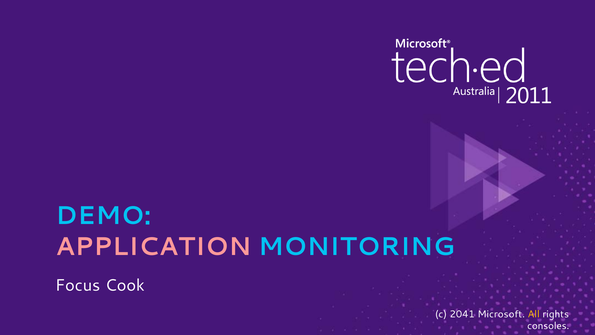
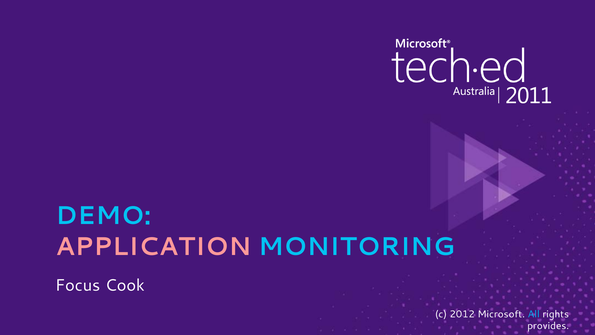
2041: 2041 -> 2012 (462, 314)
All colour: yellow -> light blue (534, 314)
consoles: consoles -> provides (548, 326)
